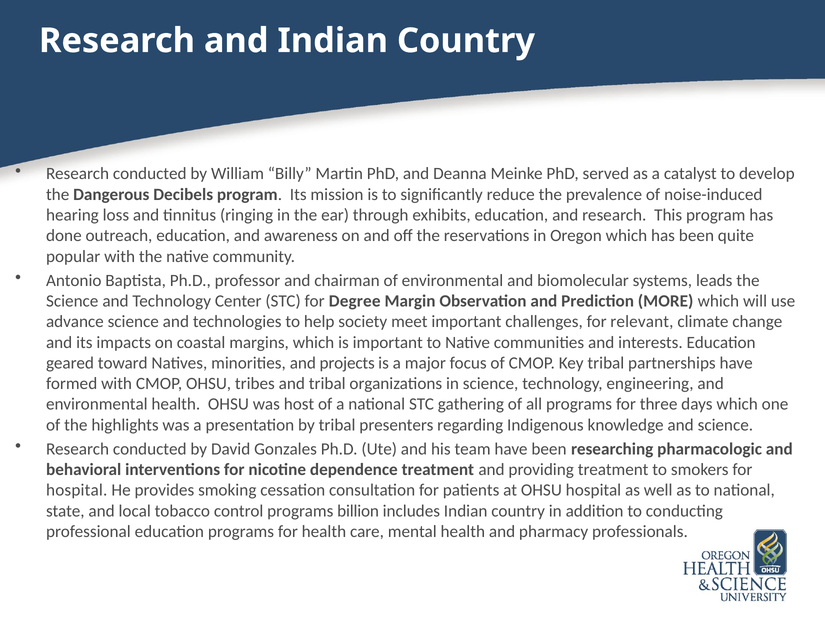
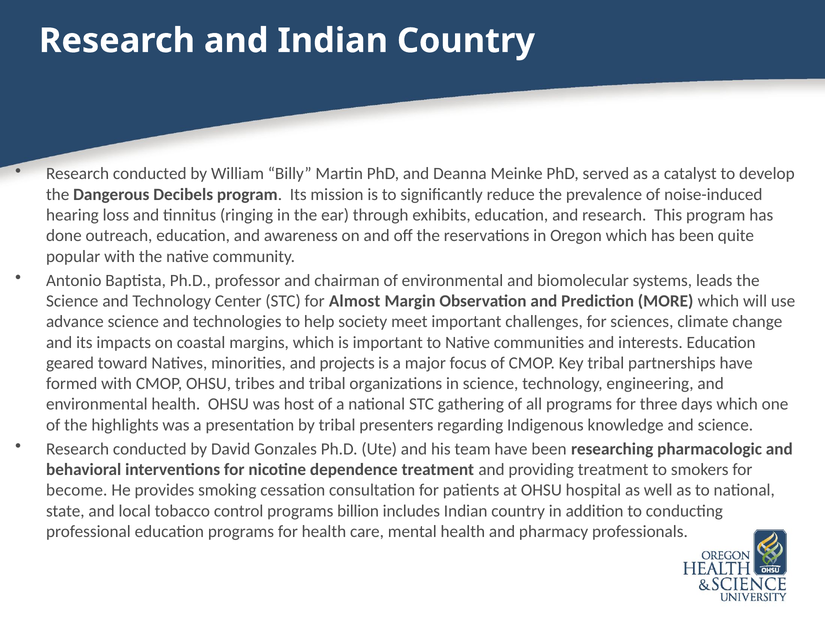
Degree: Degree -> Almost (355, 301)
relevant: relevant -> sciences (642, 322)
hospital: hospital -> become (77, 490)
